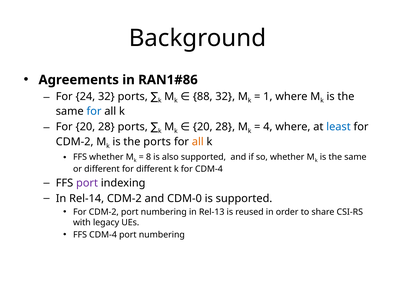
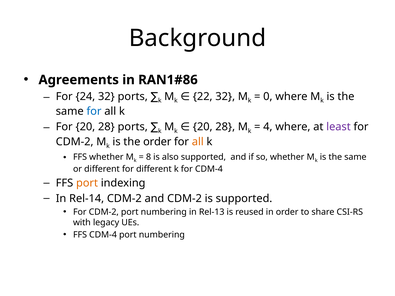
1: 1 -> 0 (268, 96)
88: 88 -> 22 (203, 96)
least colour: blue -> purple (339, 127)
the ports: ports -> order (157, 142)
port colour: purple -> orange (87, 183)
and CDM-0: CDM-0 -> CDM-2 (185, 199)
